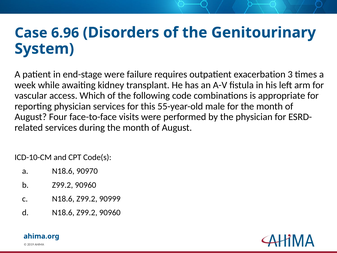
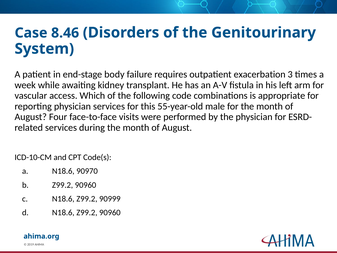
6.96: 6.96 -> 8.46 (65, 33)
end-stage were: were -> body (114, 74)
